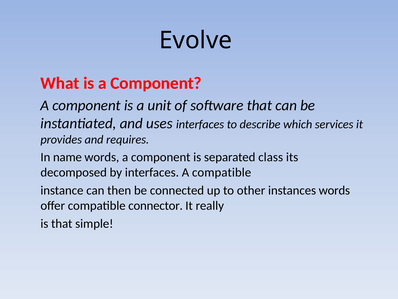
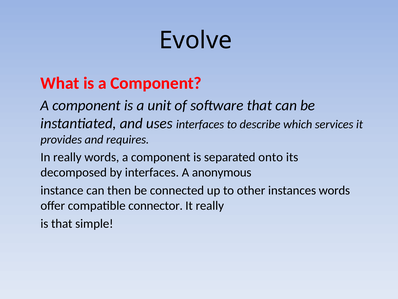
In name: name -> really (67, 157)
class: class -> onto (271, 157)
A compatible: compatible -> anonymous (222, 172)
